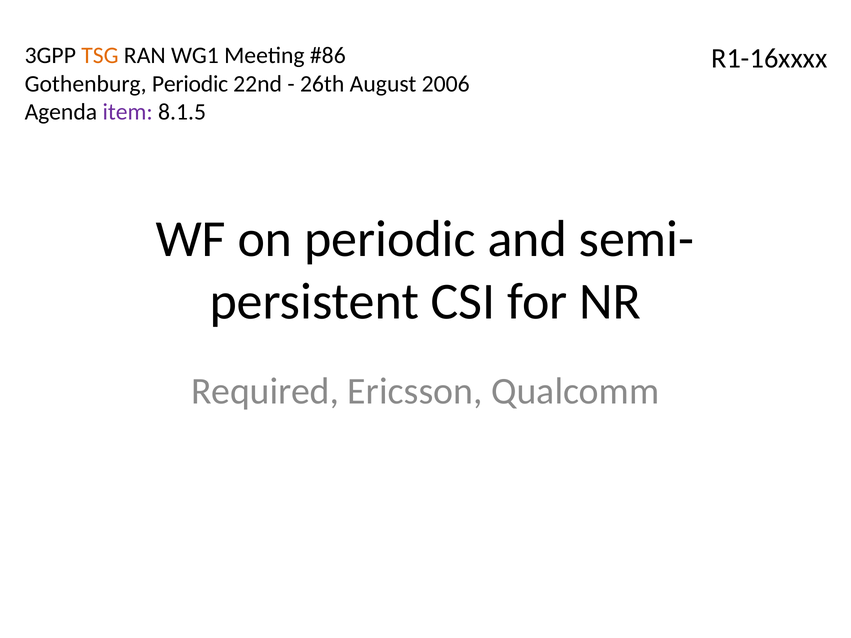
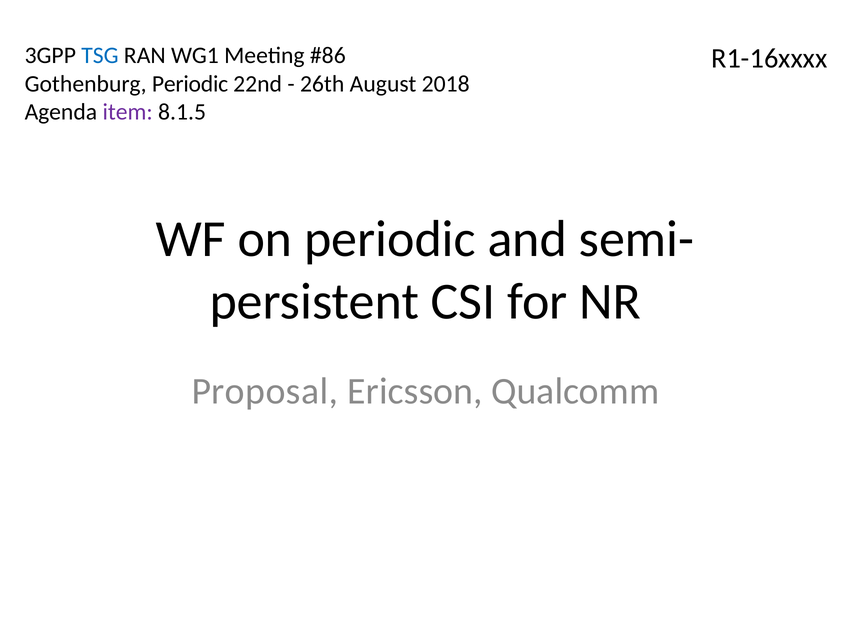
TSG colour: orange -> blue (100, 55)
2006: 2006 -> 2018 (446, 84)
Required: Required -> Proposal (265, 391)
